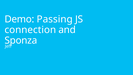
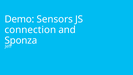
Passing: Passing -> Sensors (55, 19)
